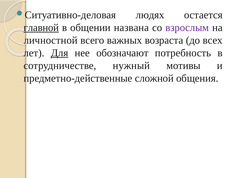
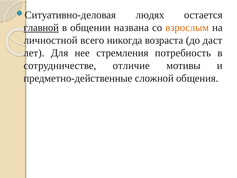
взрослым colour: purple -> orange (187, 28)
важных: важных -> никогда (125, 40)
всех: всех -> даст (213, 40)
Для underline: present -> none (60, 53)
обозначают: обозначают -> стремления (122, 53)
нужный: нужный -> отличие (131, 66)
